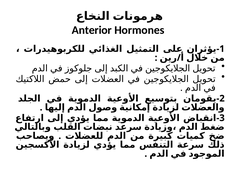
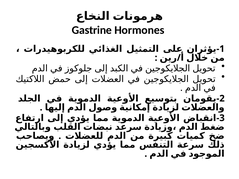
Anterior: Anterior -> Gastrine (92, 30)
